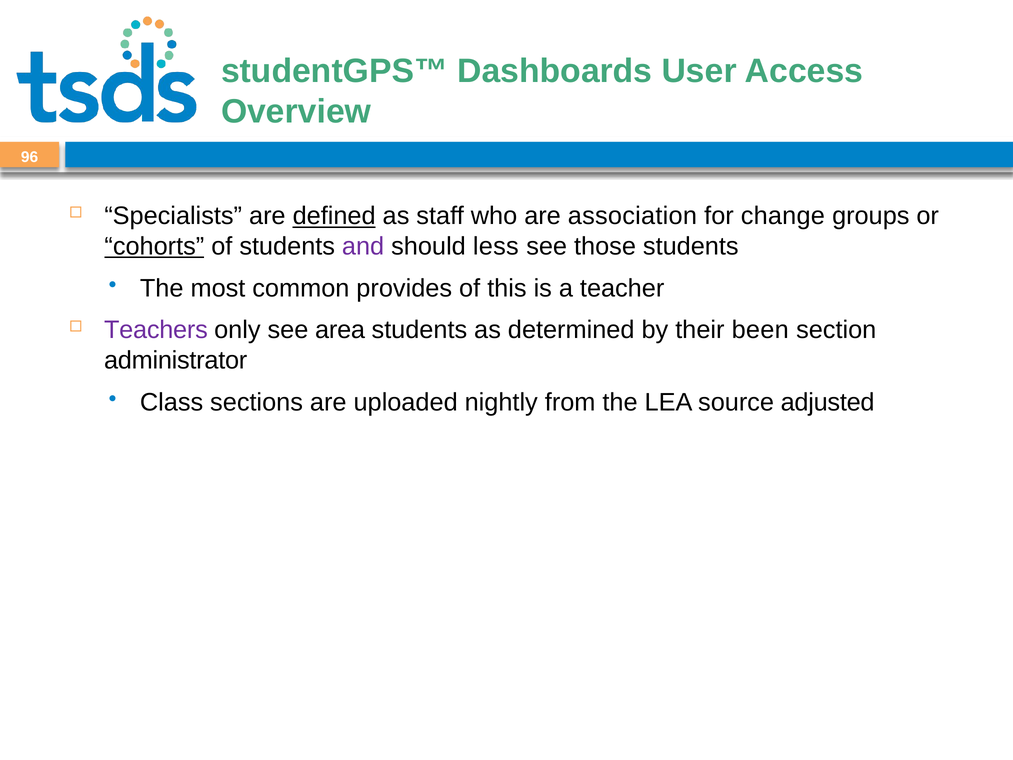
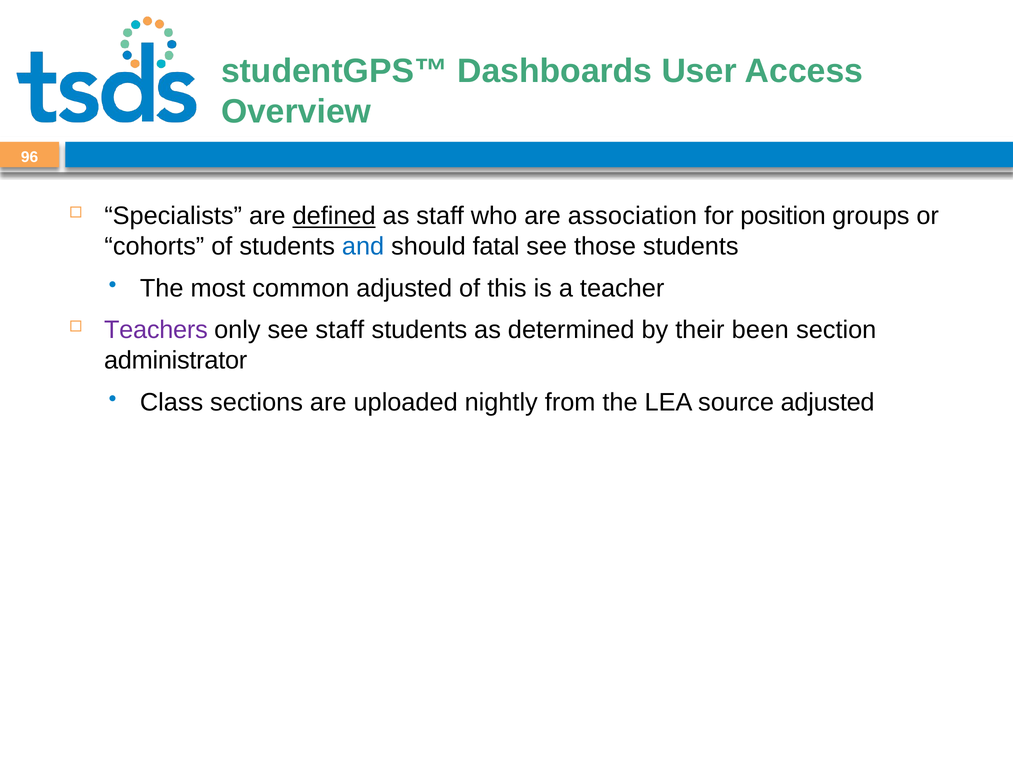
change: change -> position (783, 216)
cohorts underline: present -> none (154, 246)
and colour: purple -> blue (363, 246)
less: less -> fatal (496, 246)
common provides: provides -> adjusted (404, 288)
see area: area -> staff (340, 330)
